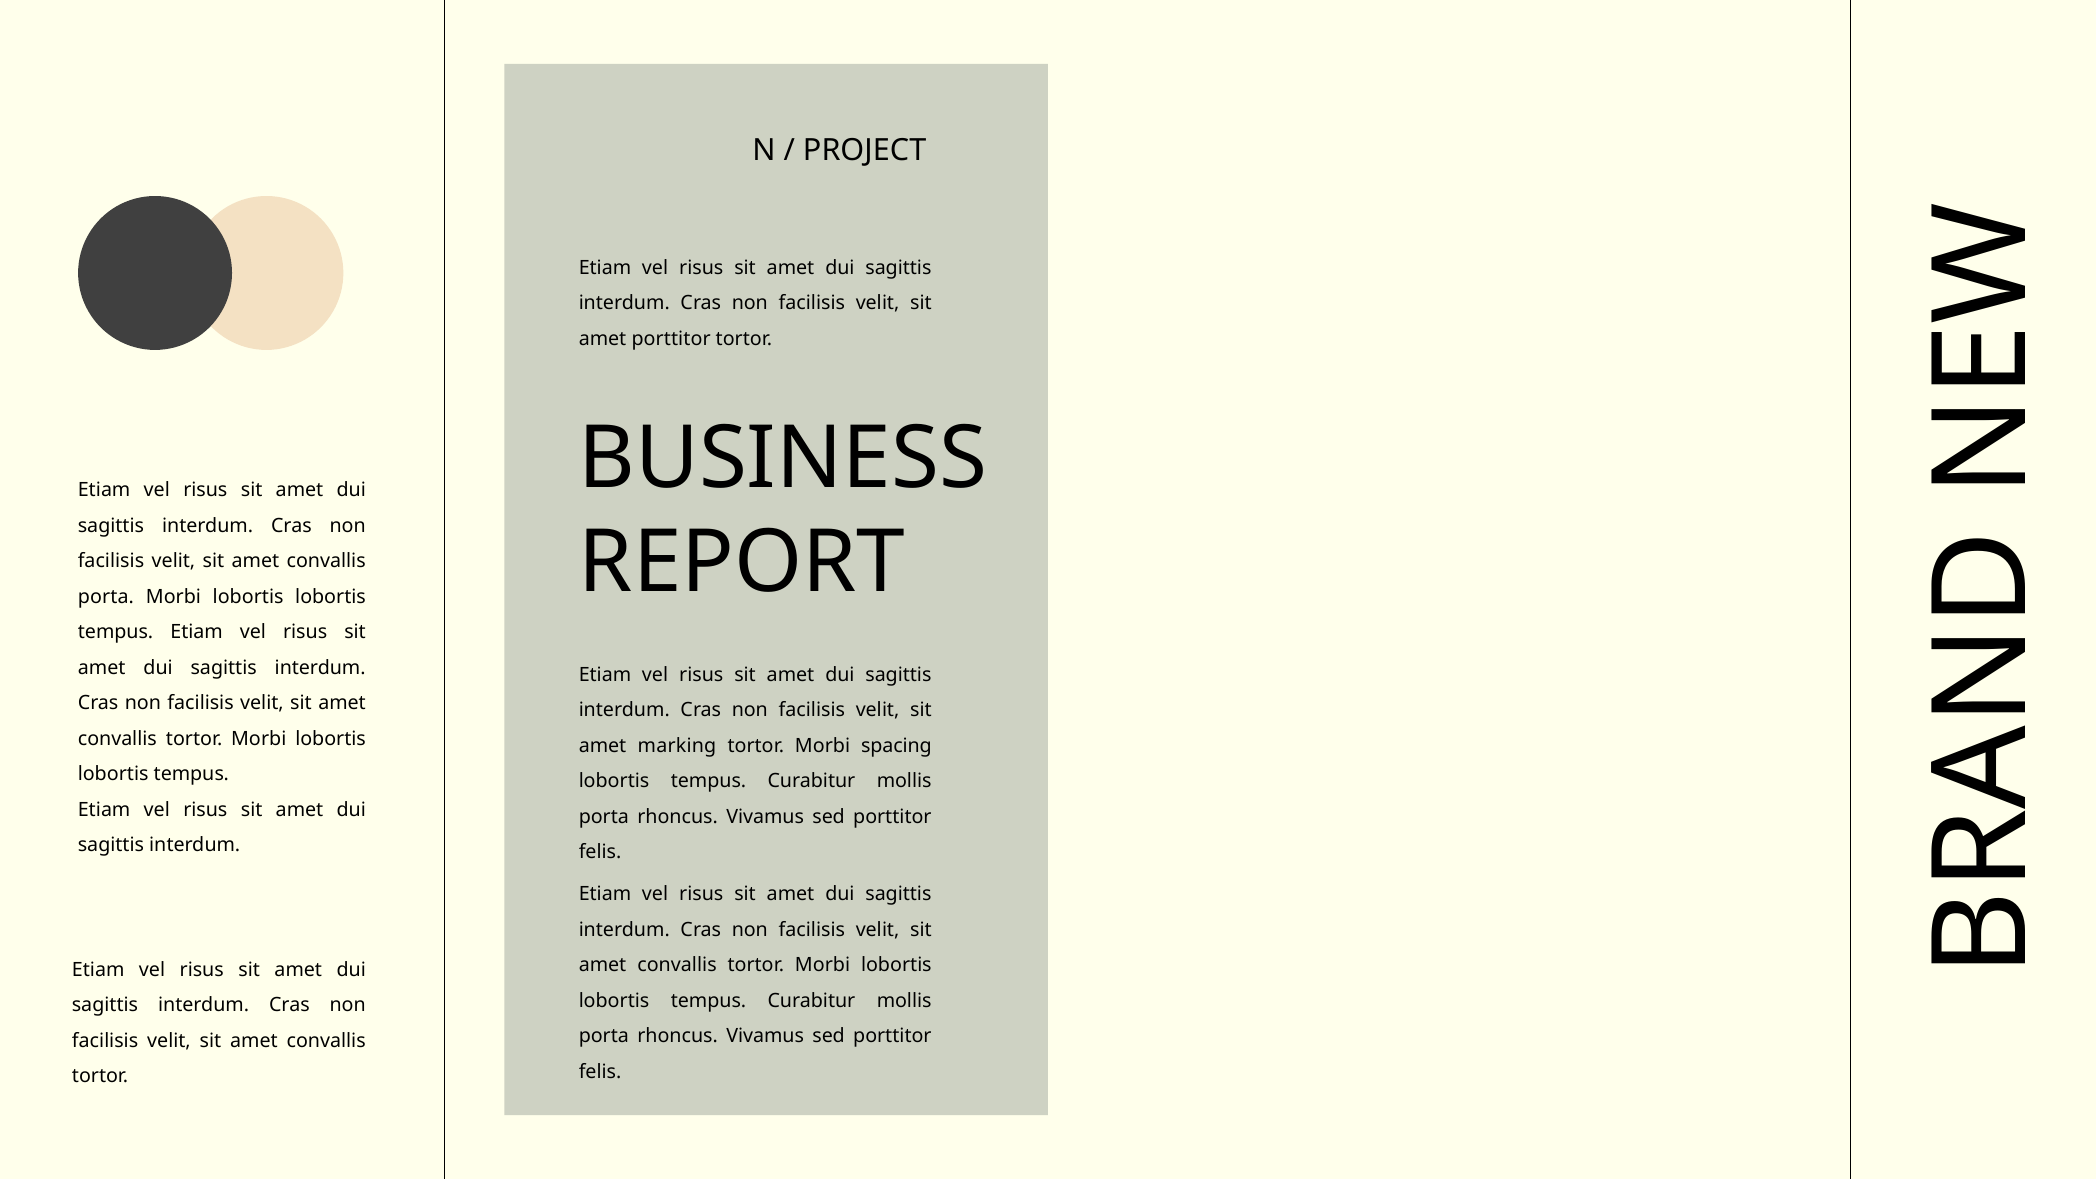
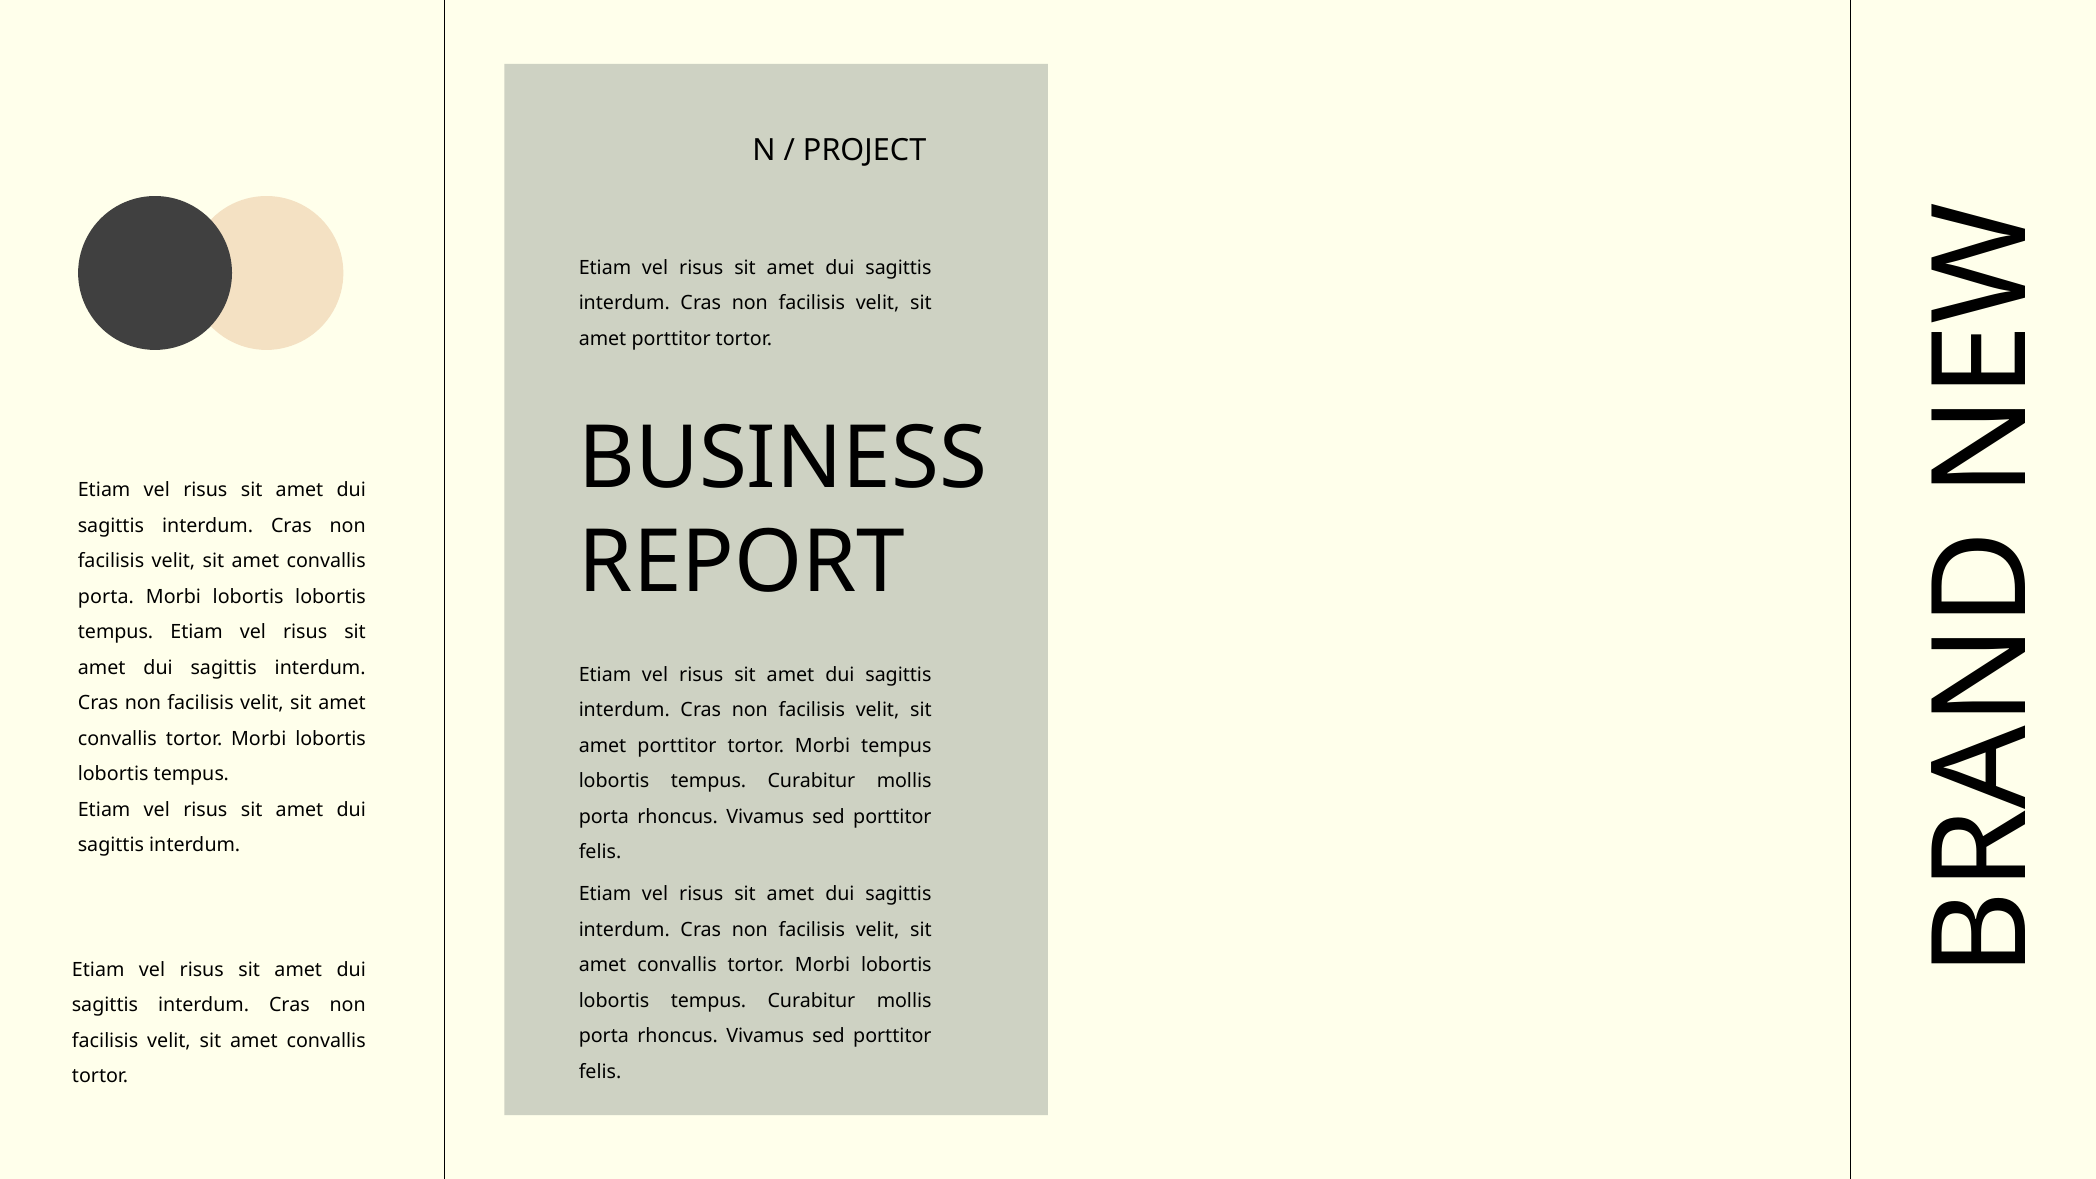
marking: marking -> porttitor (677, 746)
Morbi spacing: spacing -> tempus (896, 746)
